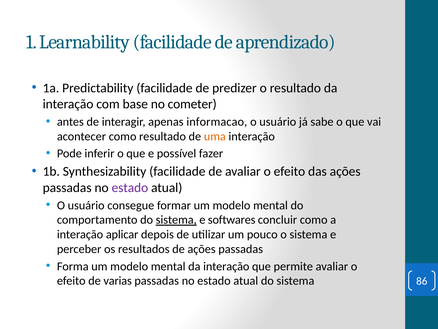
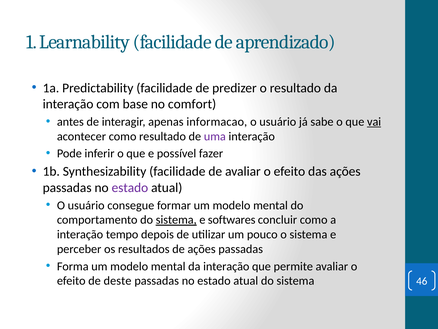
cometer: cometer -> comfort (192, 104)
vai underline: none -> present (374, 122)
uma colour: orange -> purple (215, 136)
aplicar: aplicar -> tempo (122, 234)
varias: varias -> deste (118, 281)
86: 86 -> 46 (422, 281)
